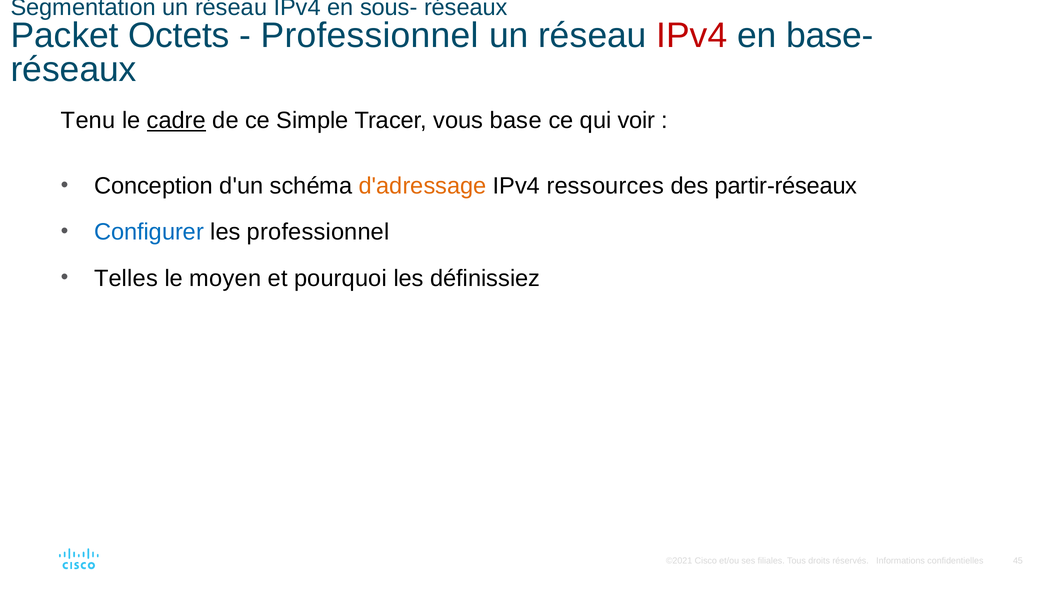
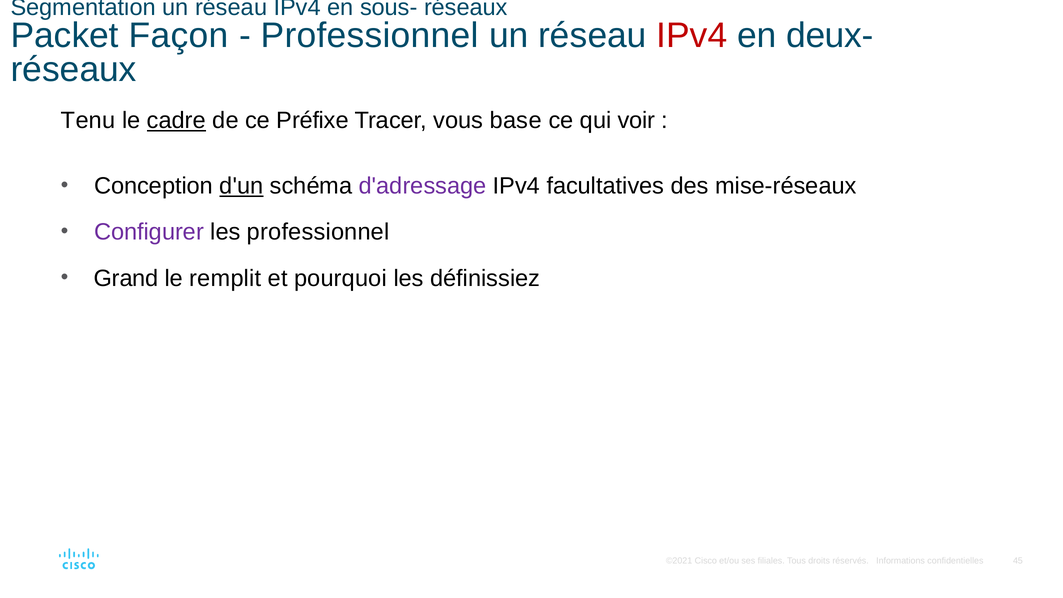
Octets: Octets -> Façon (178, 35)
base-: base- -> deux- (830, 35)
Simple: Simple -> Préfixe (313, 121)
d'un underline: none -> present (241, 186)
d'adressage colour: orange -> purple (423, 186)
ressources: ressources -> facultatives (605, 186)
partir-réseaux: partir-réseaux -> mise-réseaux (786, 186)
Configurer colour: blue -> purple (149, 232)
Telles: Telles -> Grand (126, 278)
moyen: moyen -> remplit (225, 278)
